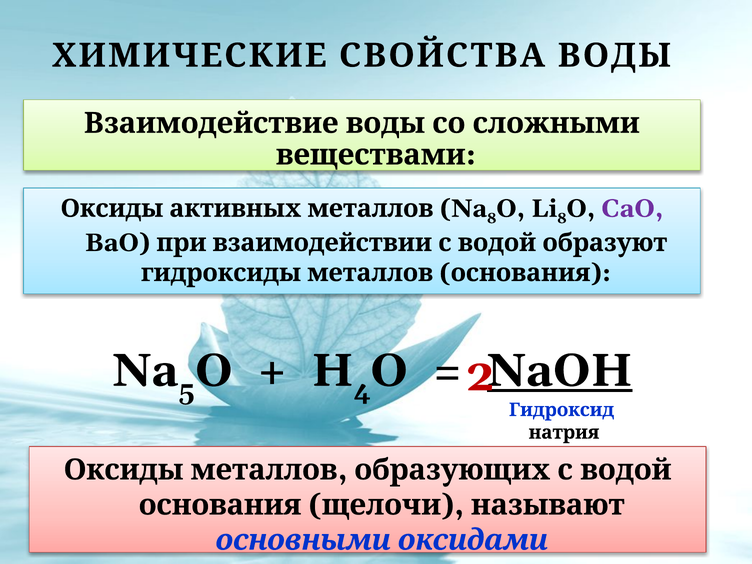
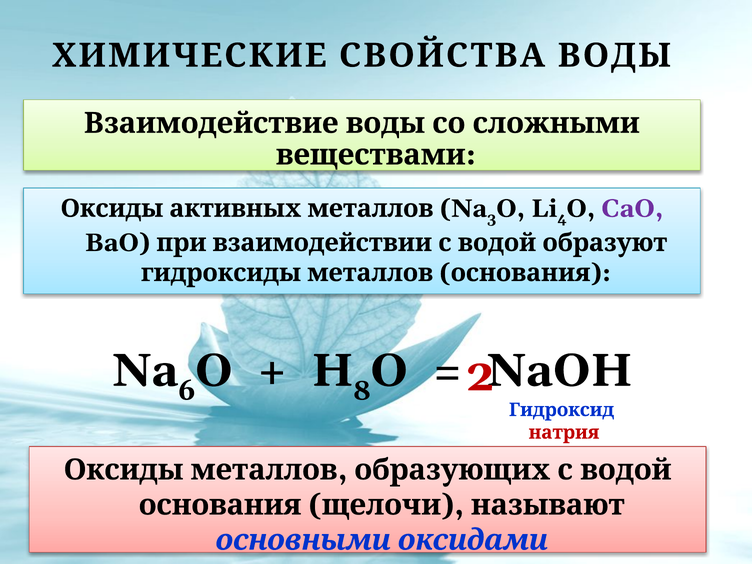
8: 8 -> 3 (492, 218)
8: 8 -> 4 (562, 218)
5: 5 -> 6 (187, 391)
4: 4 -> 8 (362, 391)
NaOH underline: present -> none (560, 371)
натрия colour: black -> red (564, 432)
